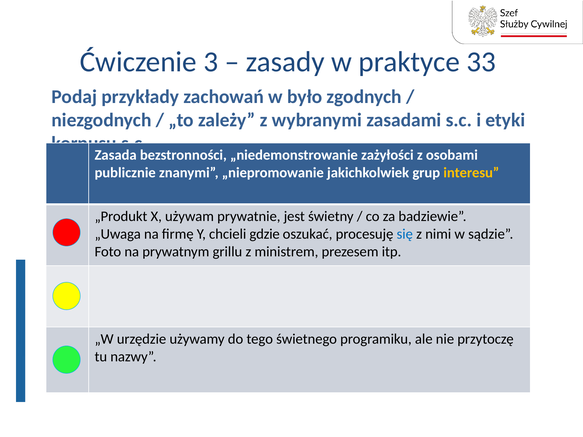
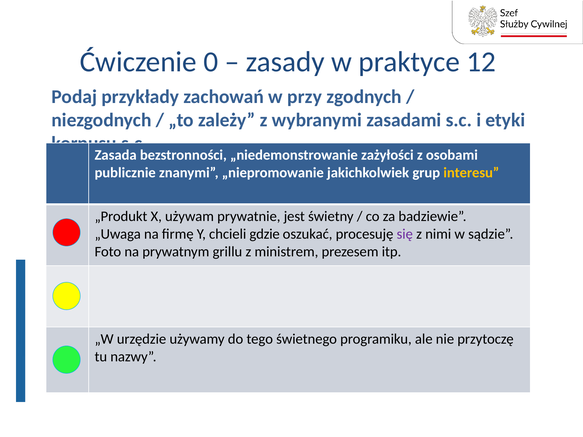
3: 3 -> 0 (211, 62)
33: 33 -> 12 (481, 62)
było: było -> przy (305, 97)
się colour: blue -> purple (405, 234)
